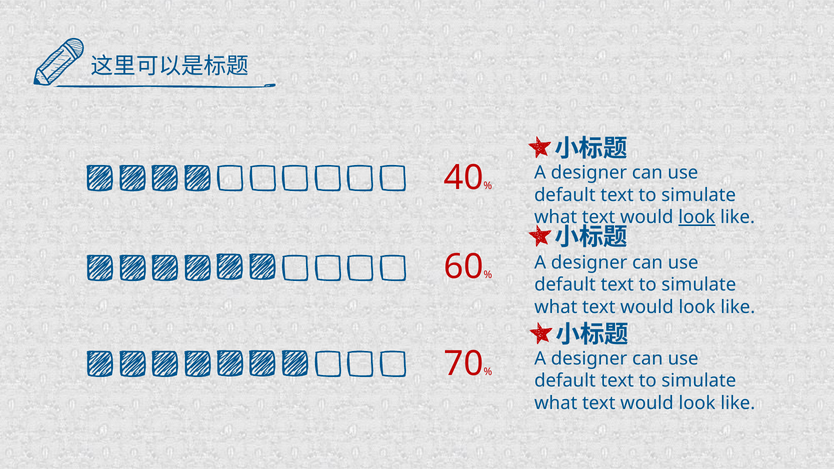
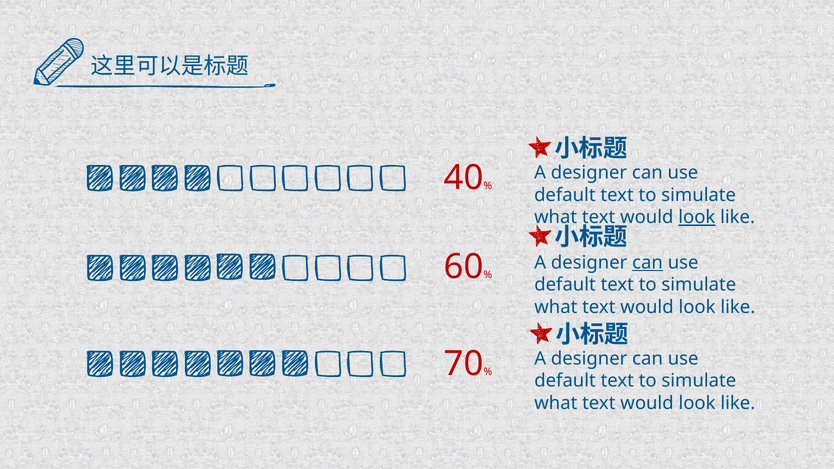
can underline: none -> present (648, 263)
